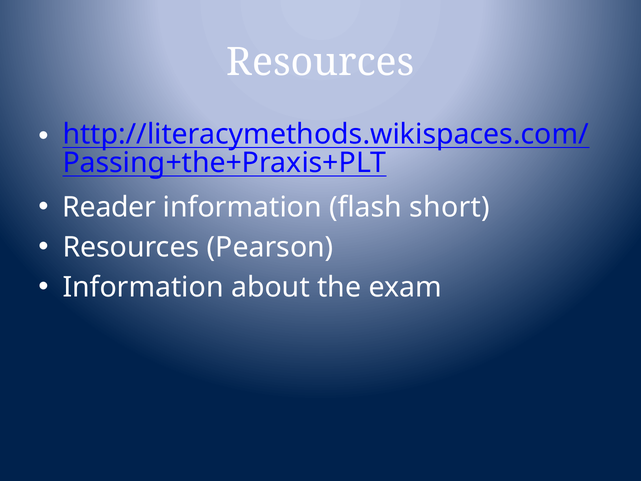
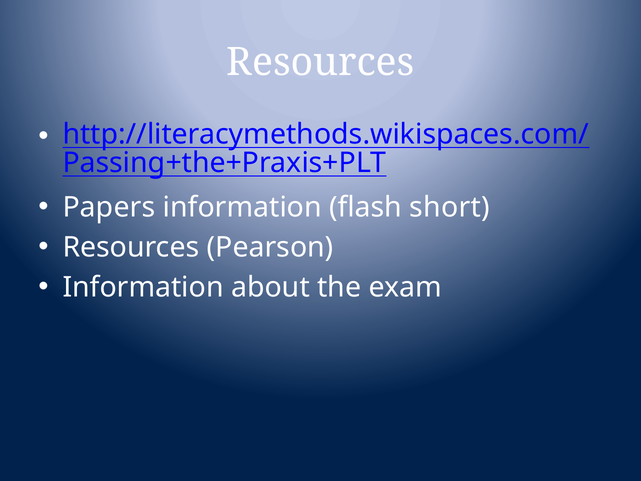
Reader: Reader -> Papers (109, 207)
